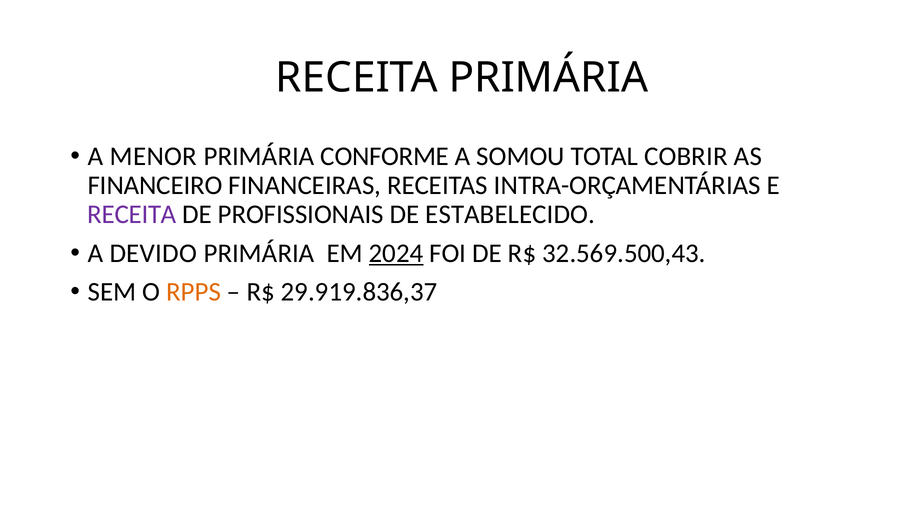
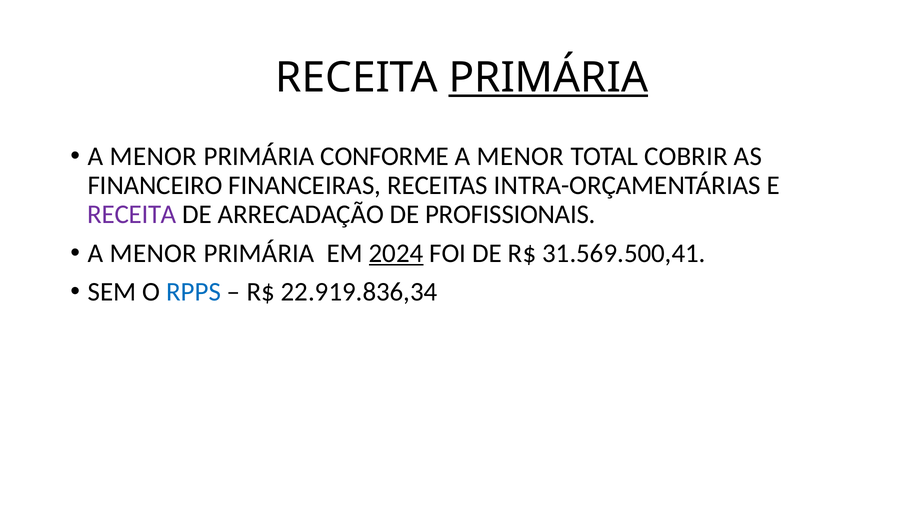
PRIMÁRIA underline: none -> present (548, 78)
SOMOU: SOMOU -> MENOR (520, 156)
PROFISSIONAIS: PROFISSIONAIS -> ARRECADAÇÃO (301, 214)
ESTABELECIDO: ESTABELECIDO -> PROFISSIONAIS (510, 214)
DEVIDO: DEVIDO -> MENOR (153, 253)
32.569.500,43: 32.569.500,43 -> 31.569.500,41 (624, 253)
RPPS colour: orange -> blue (194, 292)
29.919.836,37: 29.919.836,37 -> 22.919.836,34 (359, 292)
